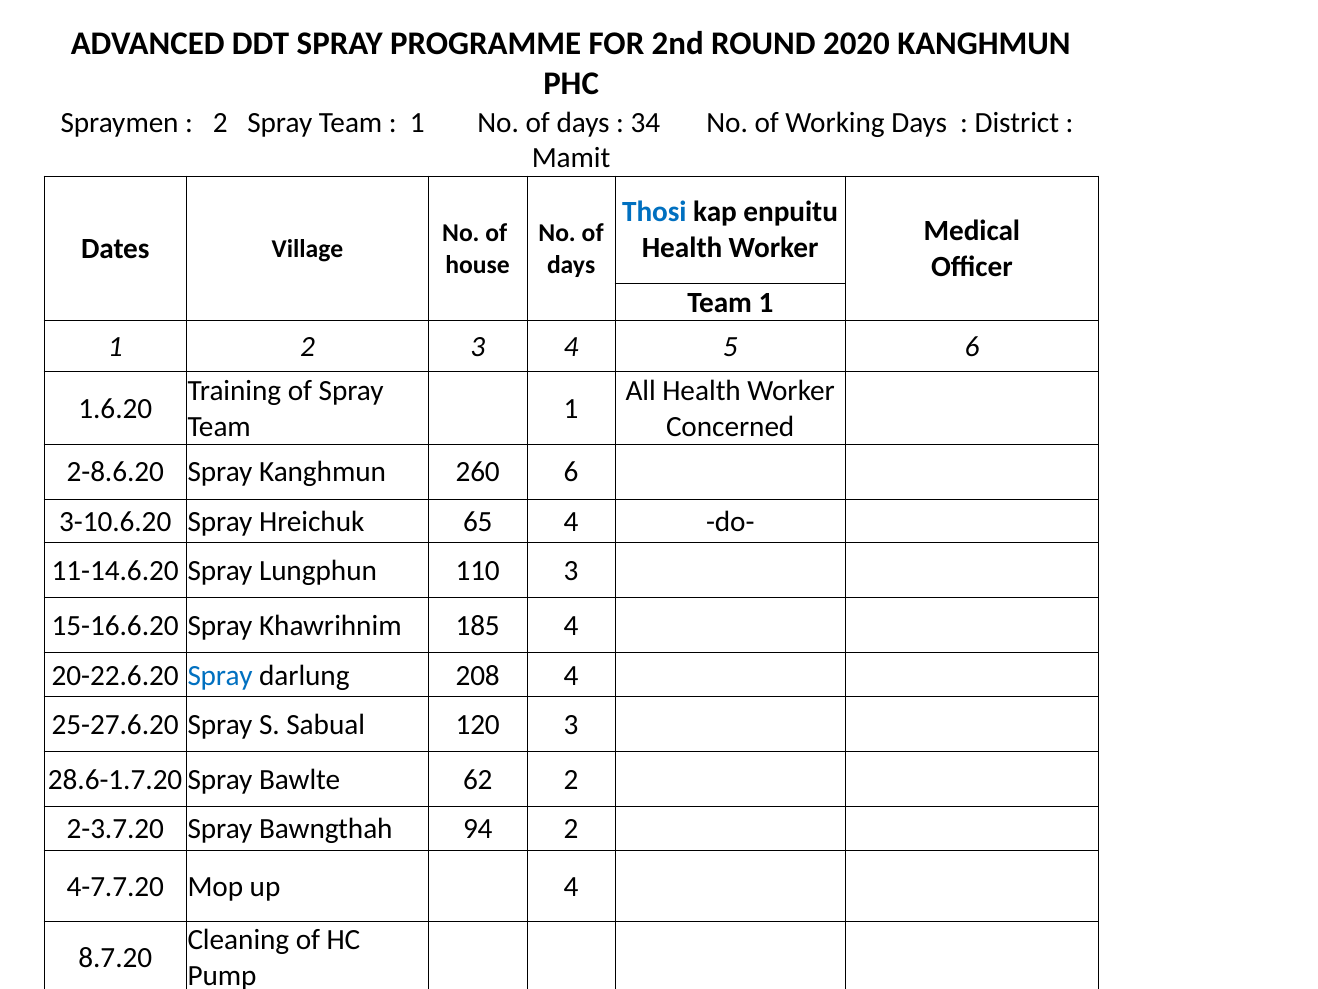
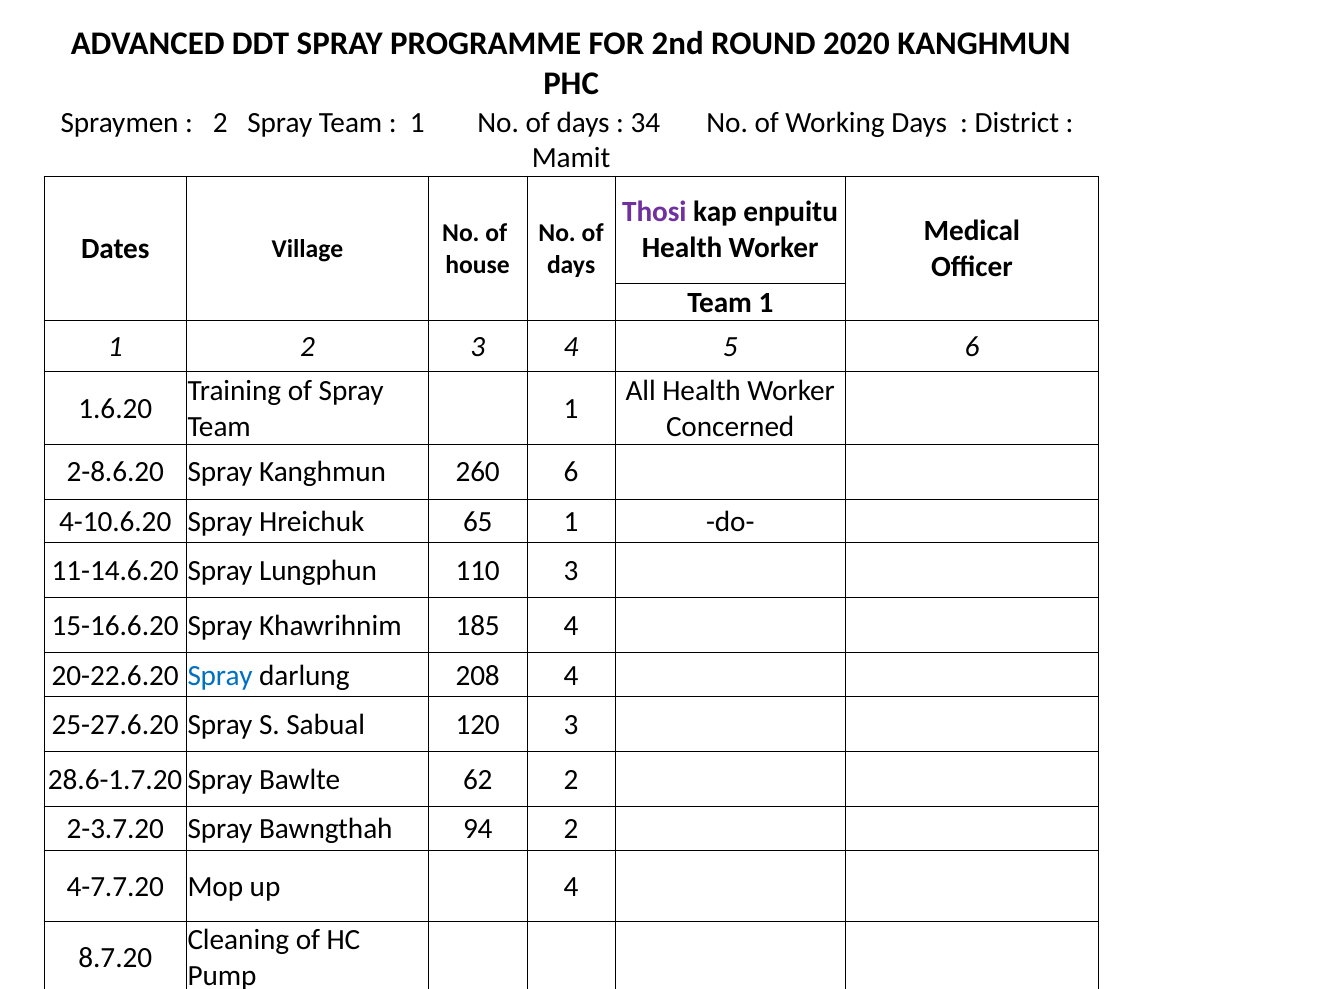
Thosi colour: blue -> purple (654, 212)
3-10.6.20: 3-10.6.20 -> 4-10.6.20 (115, 521)
65 4: 4 -> 1 (571, 521)
